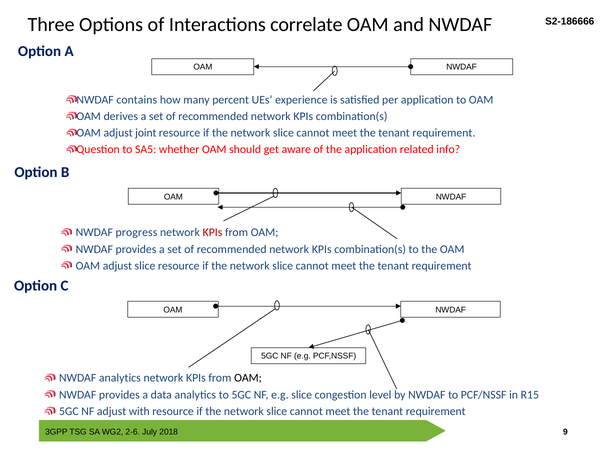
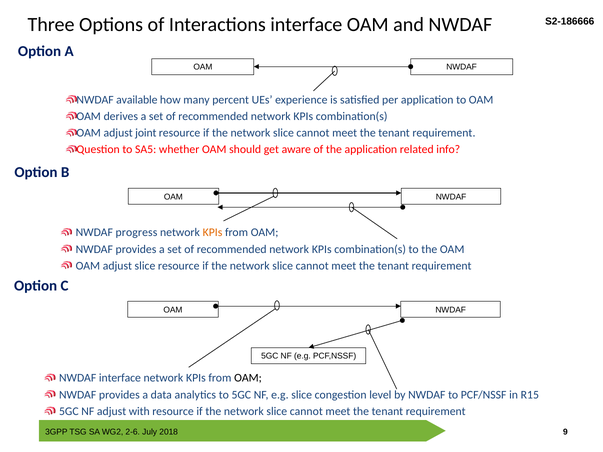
Interactions correlate: correlate -> interface (306, 25)
contains: contains -> available (137, 100)
KPIs colour: red -> orange (213, 233)
NWDAF analytics: analytics -> interface (120, 378)
